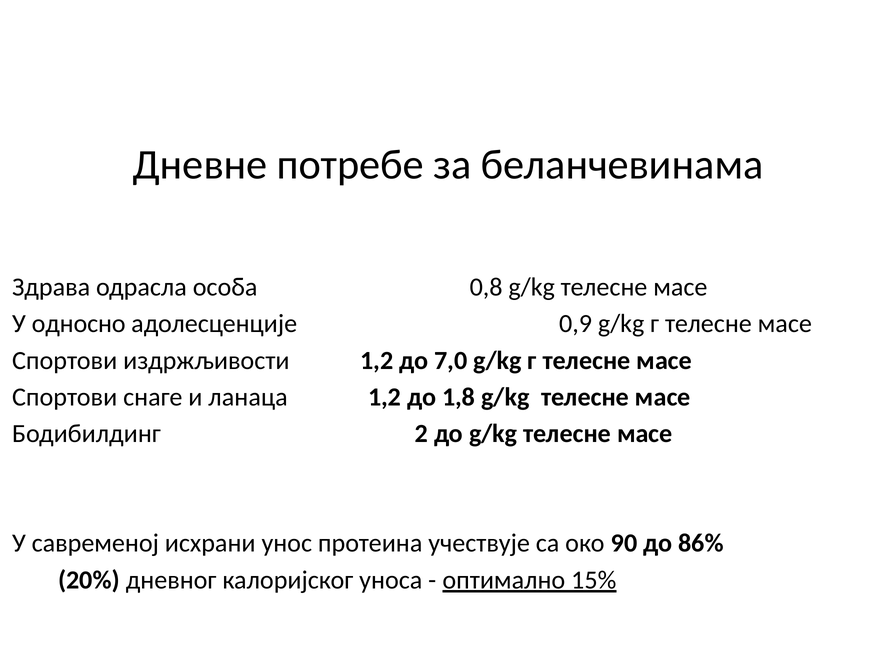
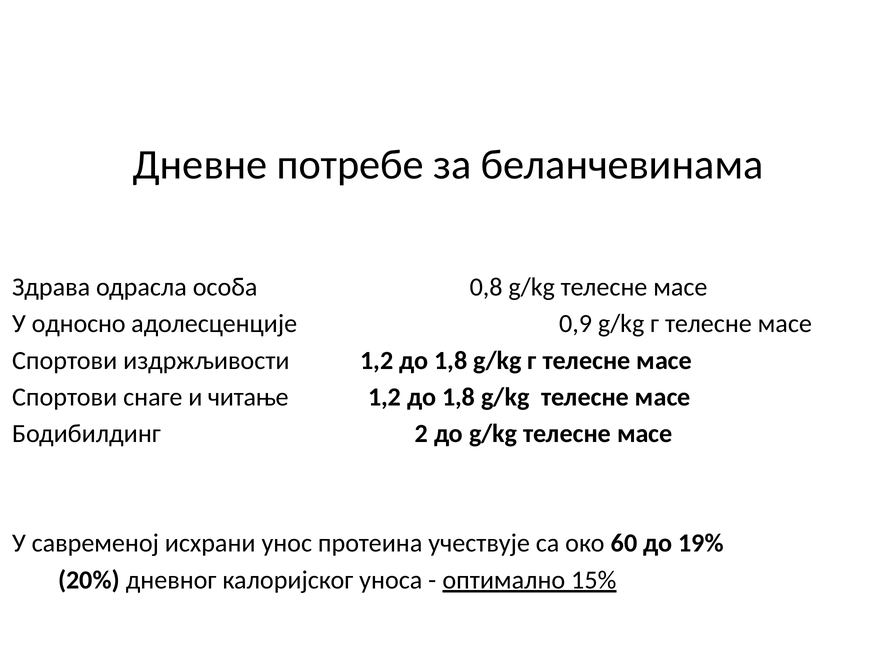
издржљивости 1,2 до 7,0: 7,0 -> 1,8 (451, 360)
ланаца: ланаца -> читaњe (248, 397)
90: 90 -> 60 (624, 543)
86%: 86% -> 19% (701, 543)
